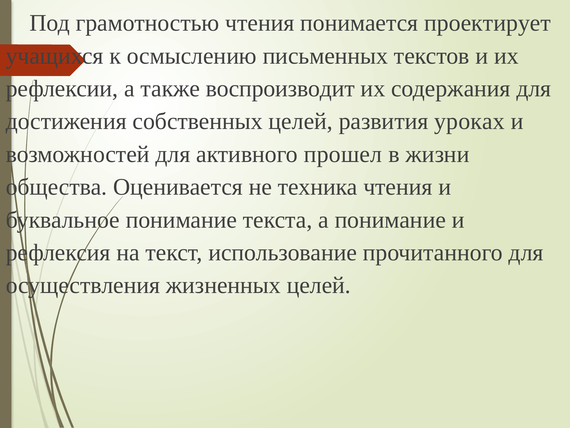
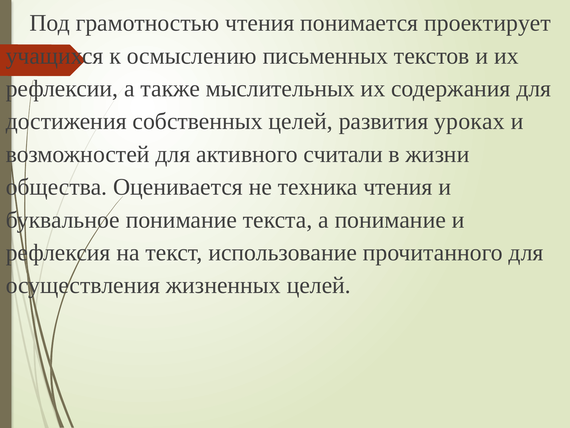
воспроизводит: воспроизводит -> мыслительных (280, 89)
прошел: прошел -> считали (343, 154)
